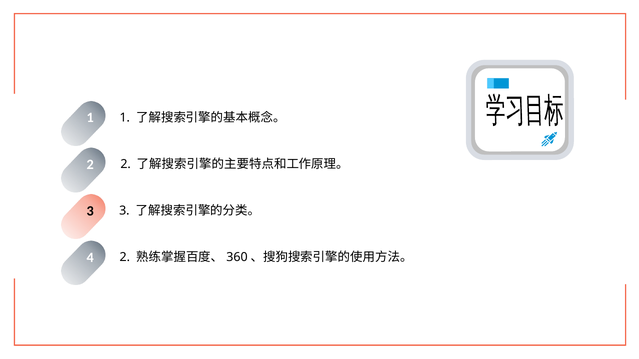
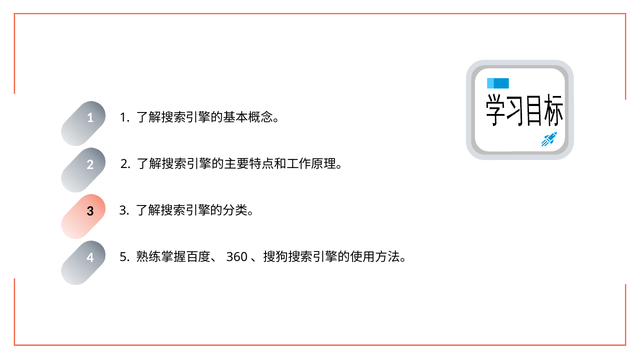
4 2: 2 -> 5 (125, 257)
